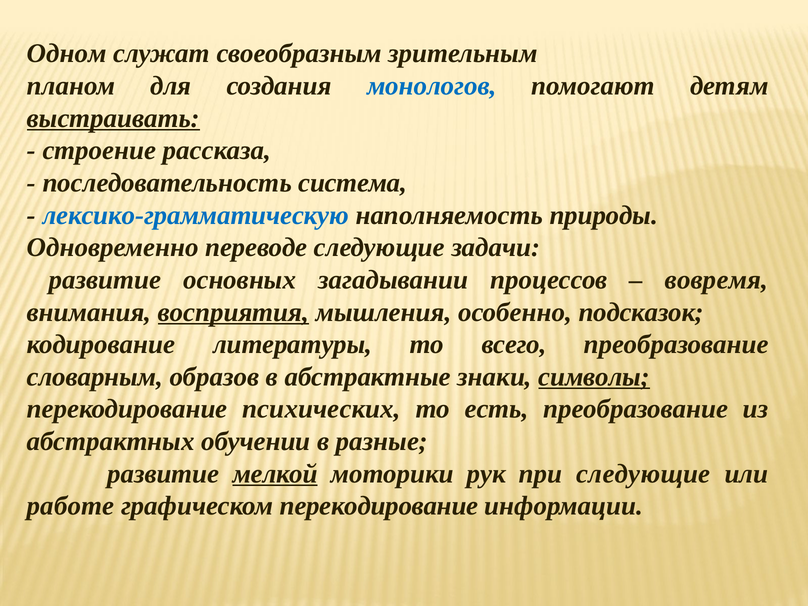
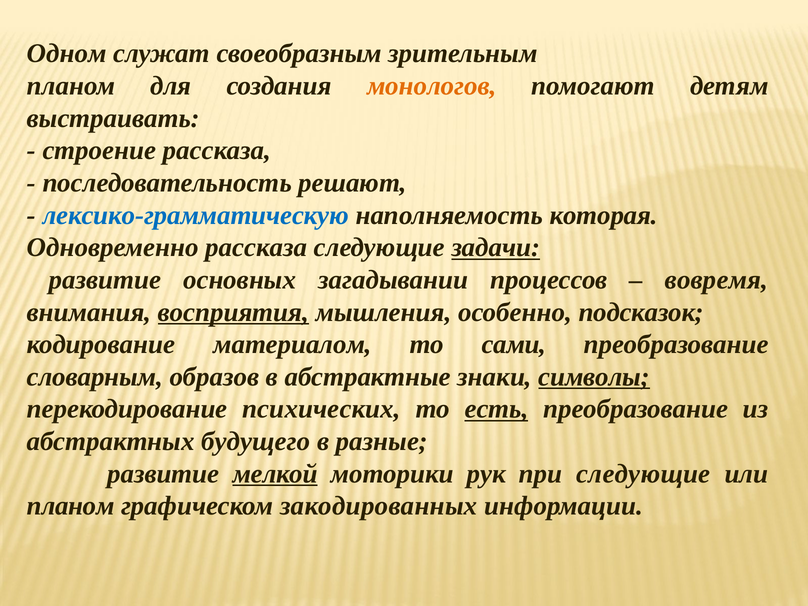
монологов colour: blue -> orange (432, 86)
выстраивать underline: present -> none (113, 118)
система: система -> решают (353, 183)
природы: природы -> которая (604, 215)
Одновременно переводе: переводе -> рассказа (256, 247)
задачи underline: none -> present (496, 247)
литературы: литературы -> материалом (292, 344)
всего: всего -> сами (514, 344)
есть underline: none -> present (497, 409)
обучении: обучении -> будущего (256, 441)
работе: работе -> планом (71, 506)
графическом перекодирование: перекодирование -> закодированных (379, 506)
